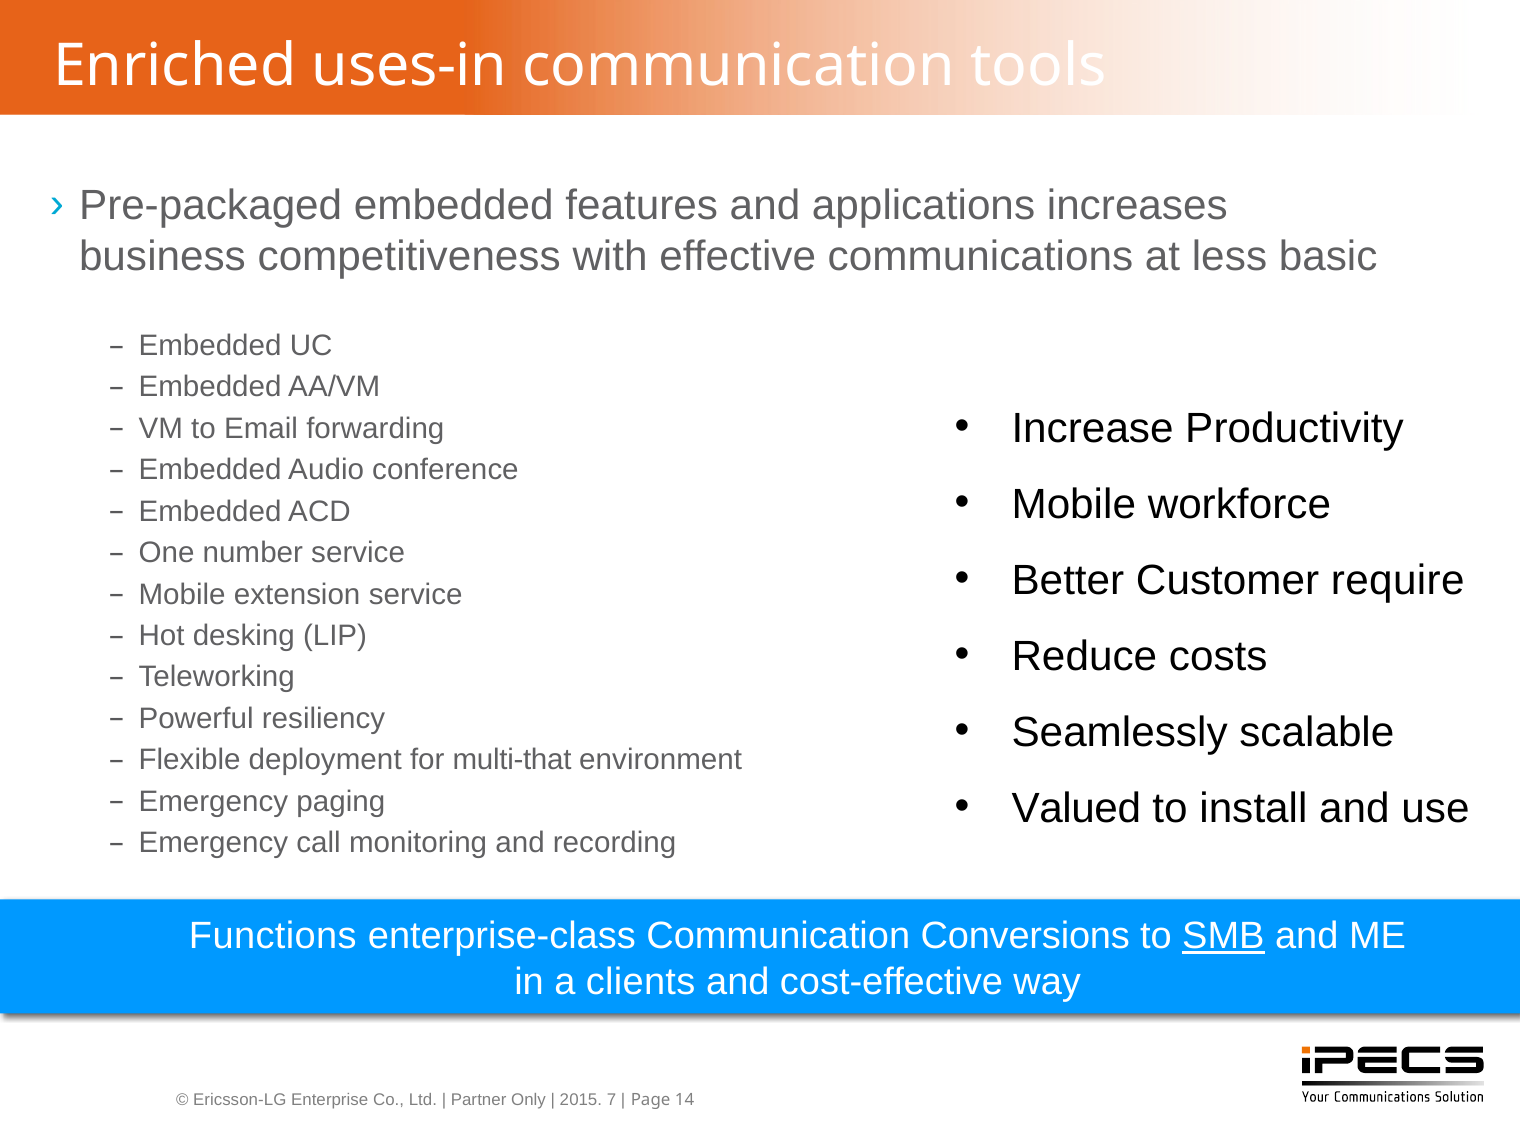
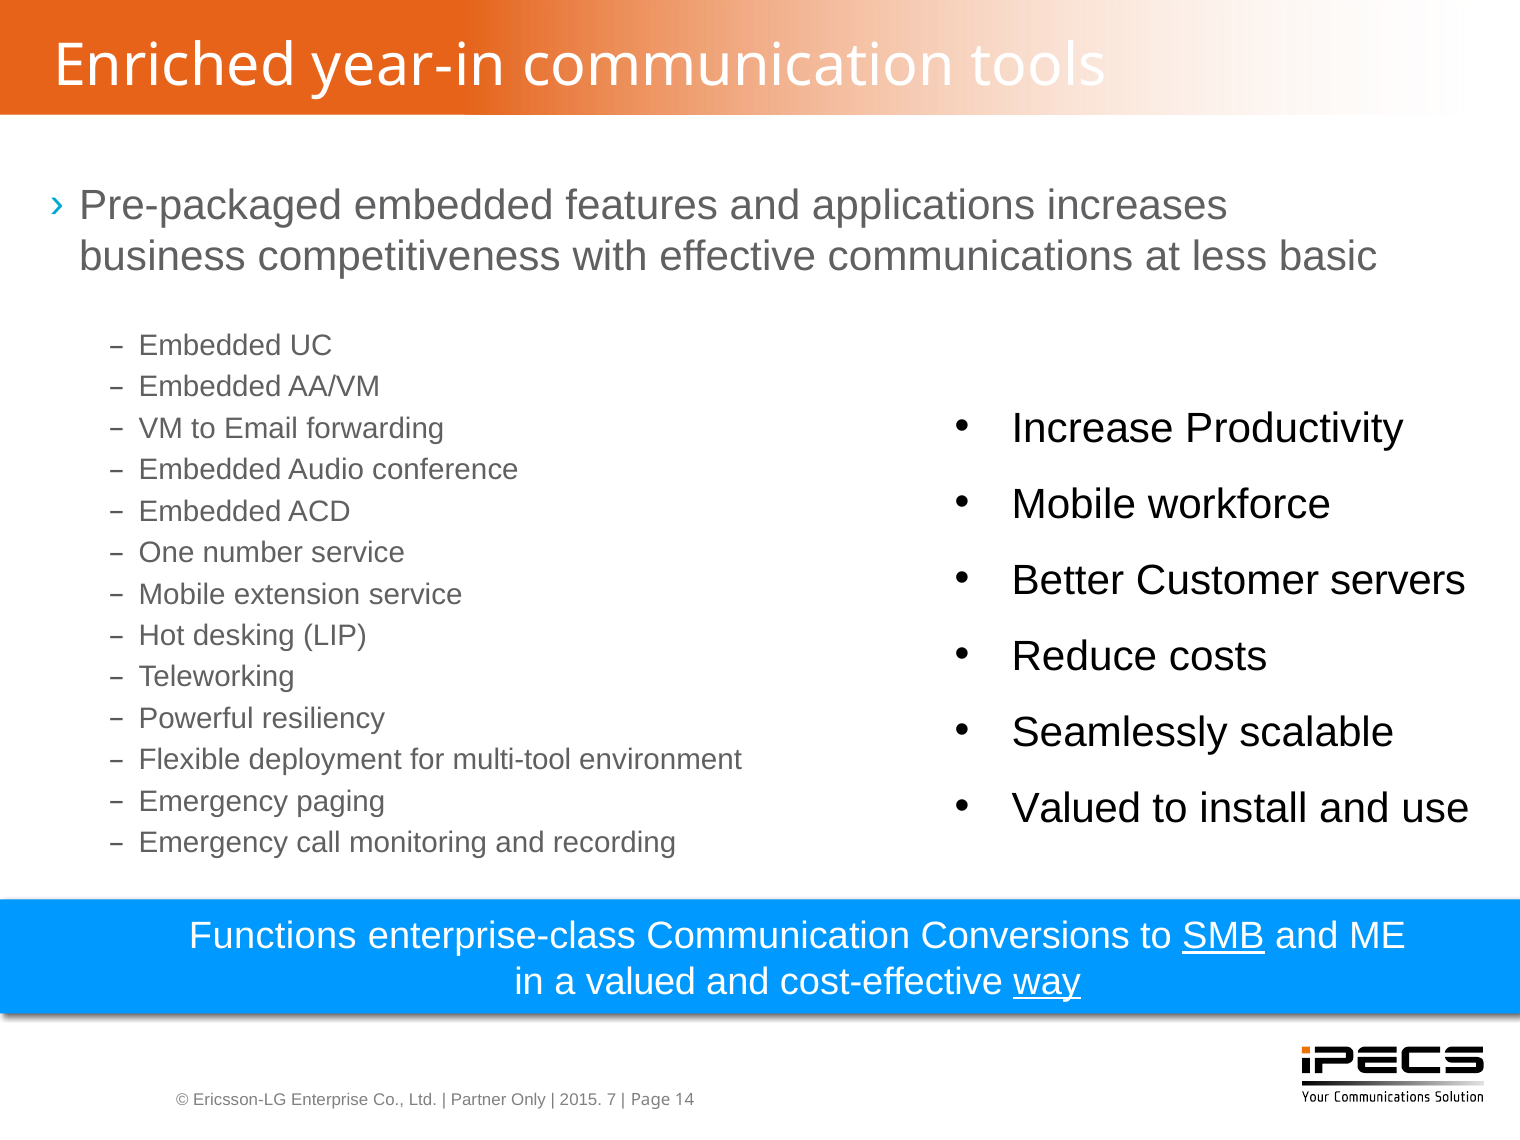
uses-in: uses-in -> year-in (409, 66)
require: require -> servers (1398, 580)
multi-that: multi-that -> multi-tool (512, 760)
a clients: clients -> valued (641, 982)
way underline: none -> present (1047, 982)
